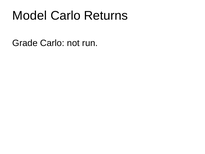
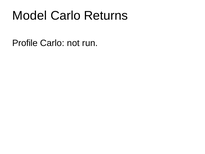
Grade: Grade -> Profile (25, 43)
